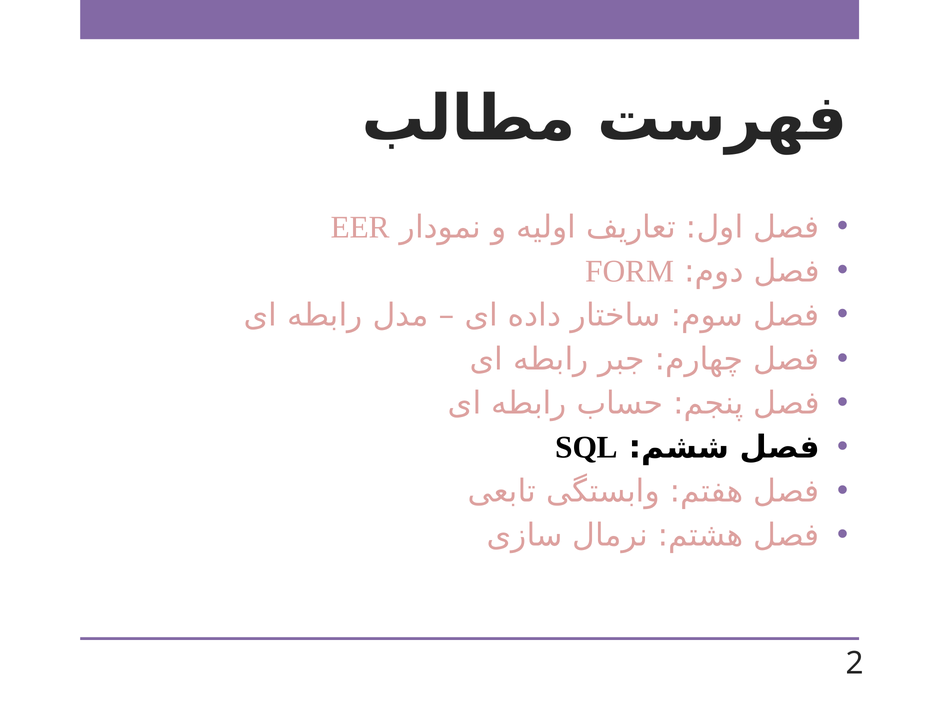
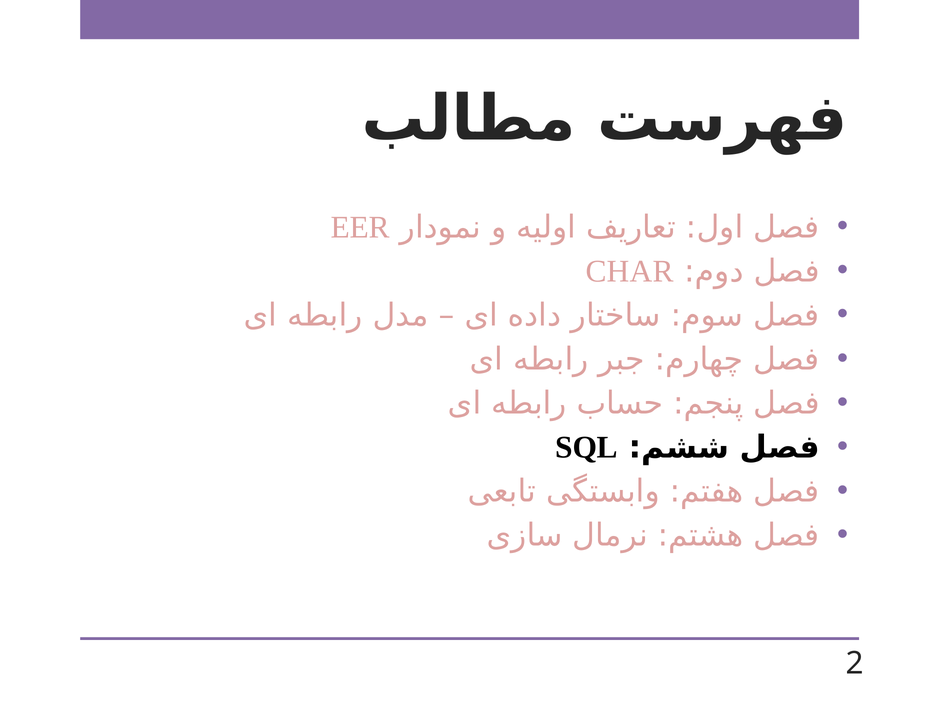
FORM: FORM -> CHAR (630, 271)
